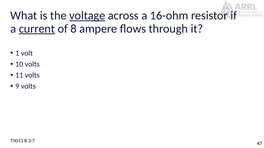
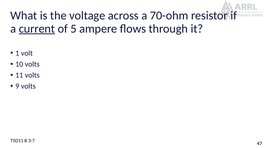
voltage underline: present -> none (87, 16)
16-ohm: 16-ohm -> 70-ohm (169, 16)
8: 8 -> 5 (74, 29)
